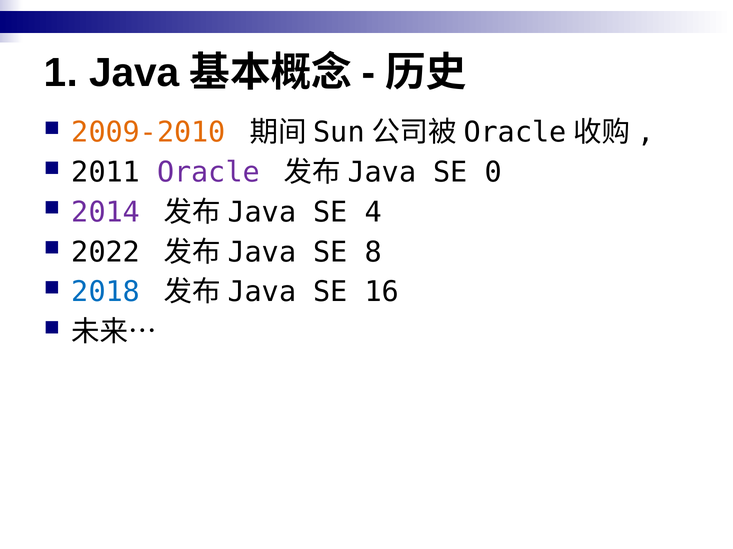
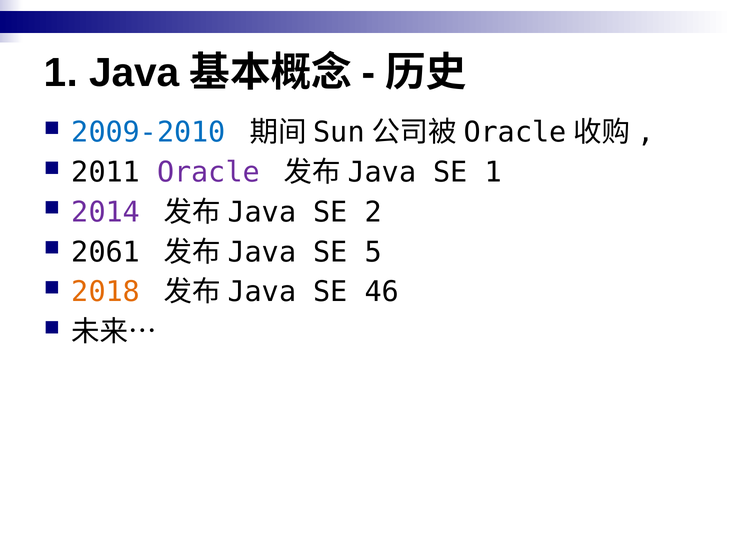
2009-2010 colour: orange -> blue (149, 133)
SE 0: 0 -> 1 (493, 173)
4: 4 -> 2 (373, 213)
2022: 2022 -> 2061 (106, 253)
8: 8 -> 5 (373, 253)
2018 colour: blue -> orange (106, 292)
16: 16 -> 46 (382, 292)
